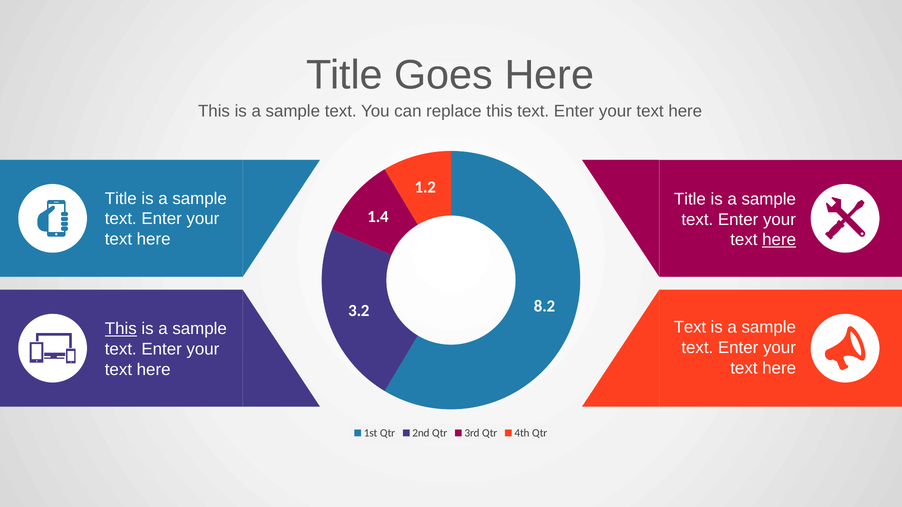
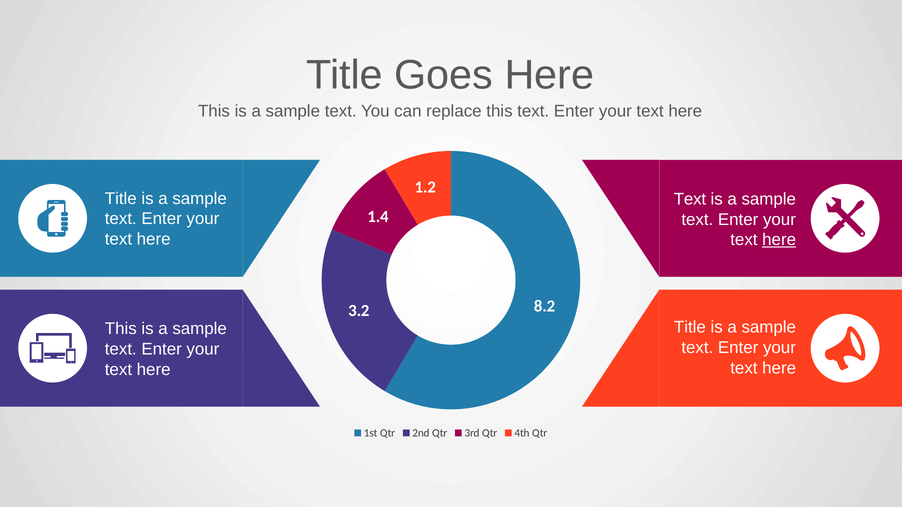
Title: Title -> Text (690, 199)
Text: Text -> Title (690, 328)
This underline: present -> none (121, 329)
